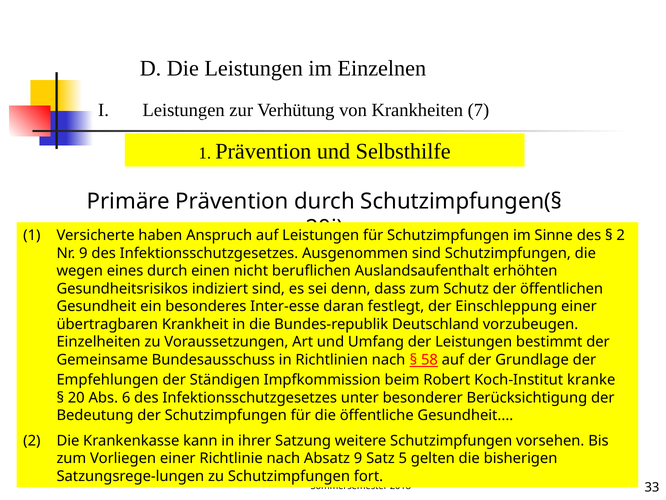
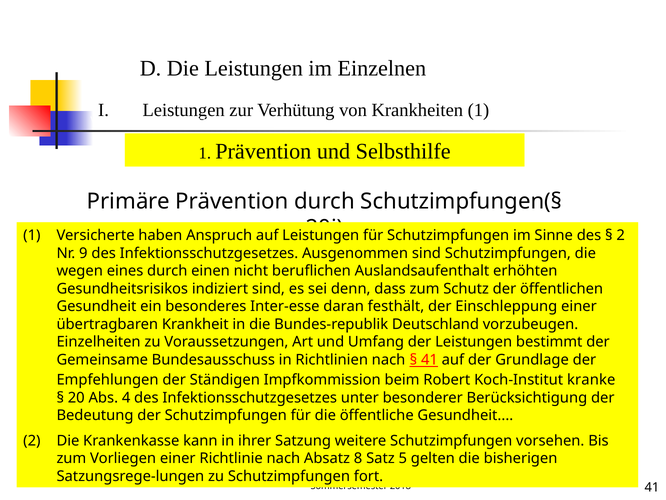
Krankheiten 7: 7 -> 1 (478, 110)
festlegt: festlegt -> festhält (396, 306)
58: 58 -> 41 (429, 359)
Abs 6: 6 -> 4 (126, 397)
Absatz 9: 9 -> 8 (358, 458)
33: 33 -> 41 (652, 487)
